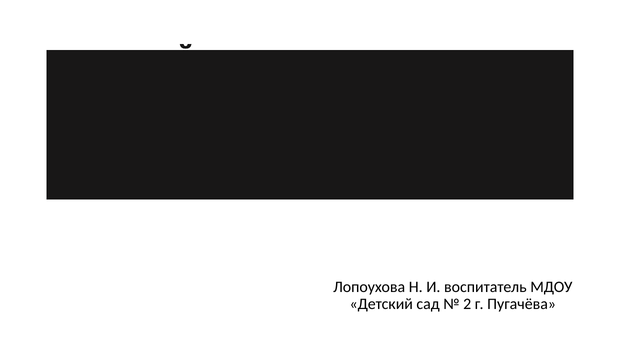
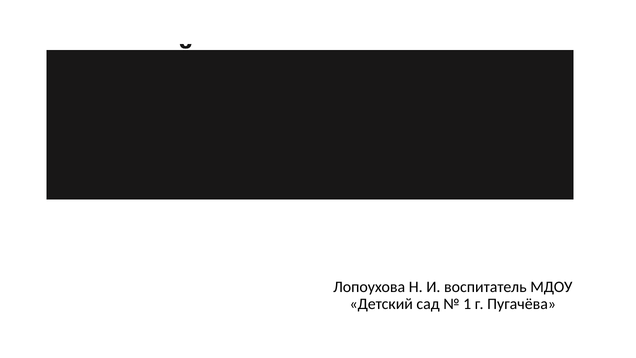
2: 2 -> 1 (467, 304)
